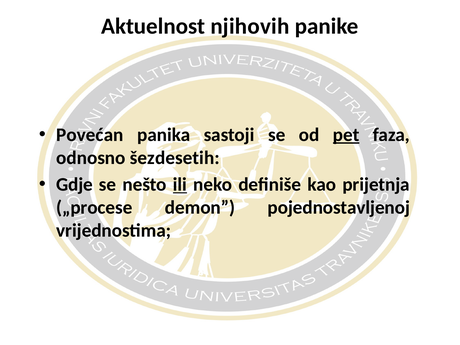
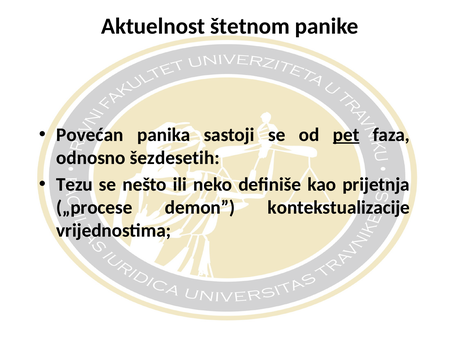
njihovih: njihovih -> štetnom (250, 26)
Gdje: Gdje -> Tezu (74, 185)
ili underline: present -> none (180, 185)
pojednostavljenoj: pojednostavljenoj -> kontekstualizacije (339, 208)
